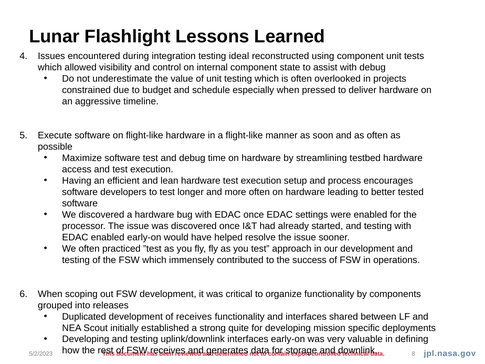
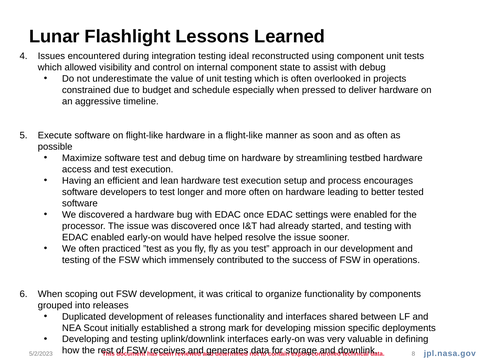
of receives: receives -> releases (194, 316)
quite: quite -> mark (239, 328)
